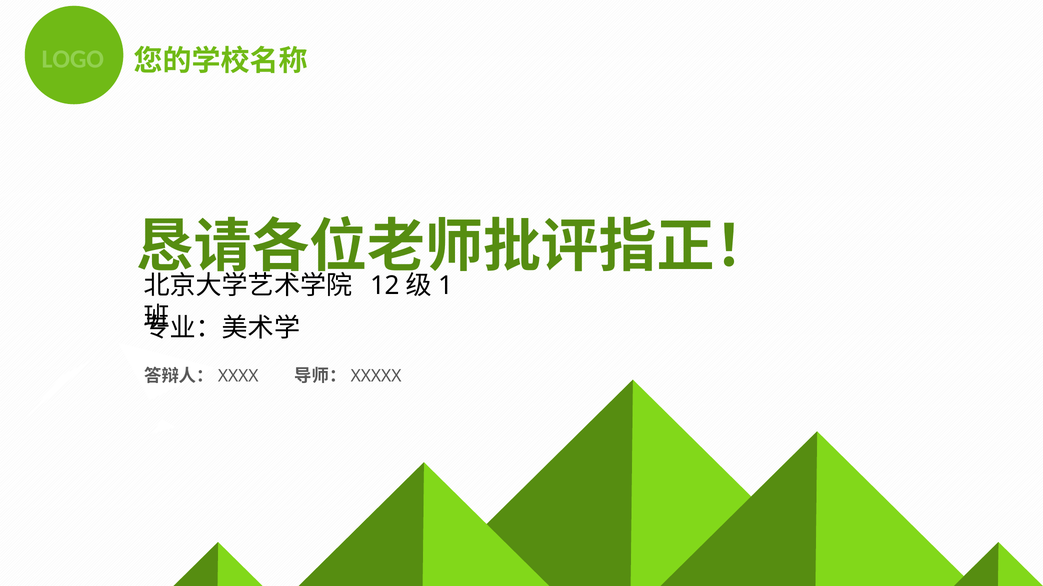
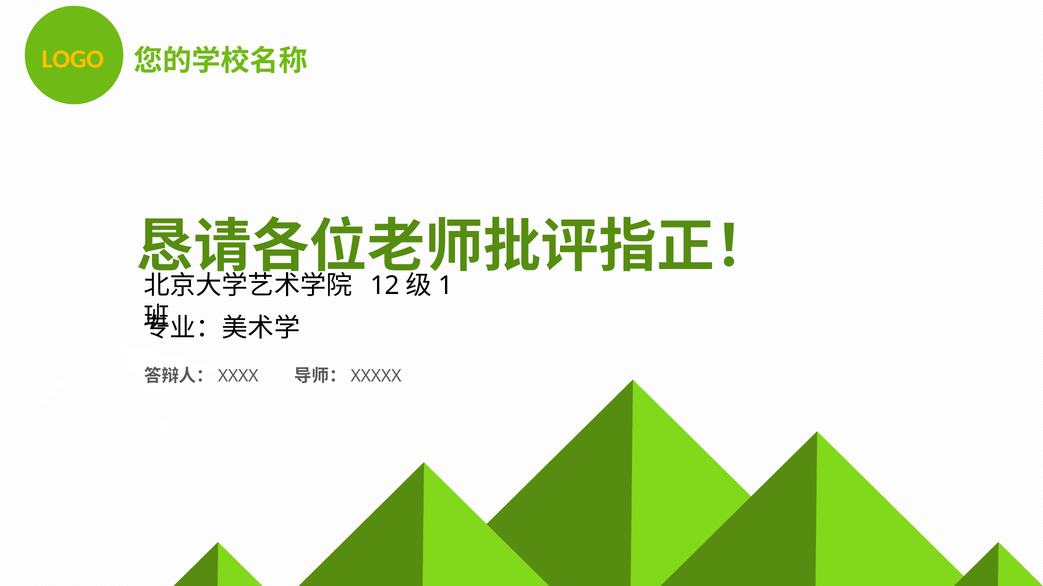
LOGO colour: light green -> yellow (73, 59)
